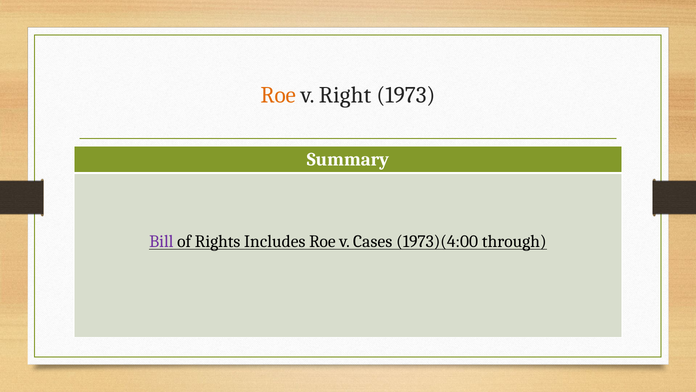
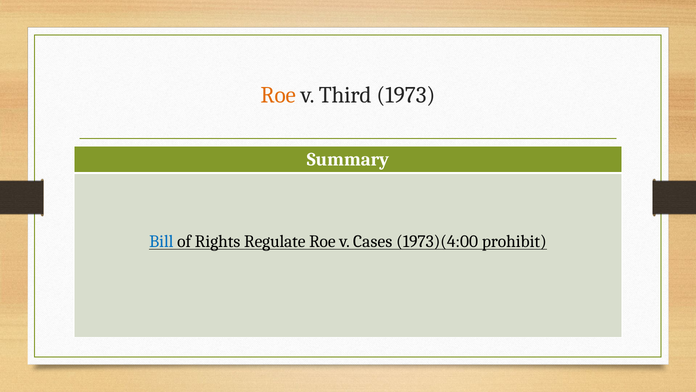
Right: Right -> Third (345, 95)
Bill colour: purple -> blue (161, 241)
Includes: Includes -> Regulate (275, 241)
through: through -> prohibit (514, 241)
